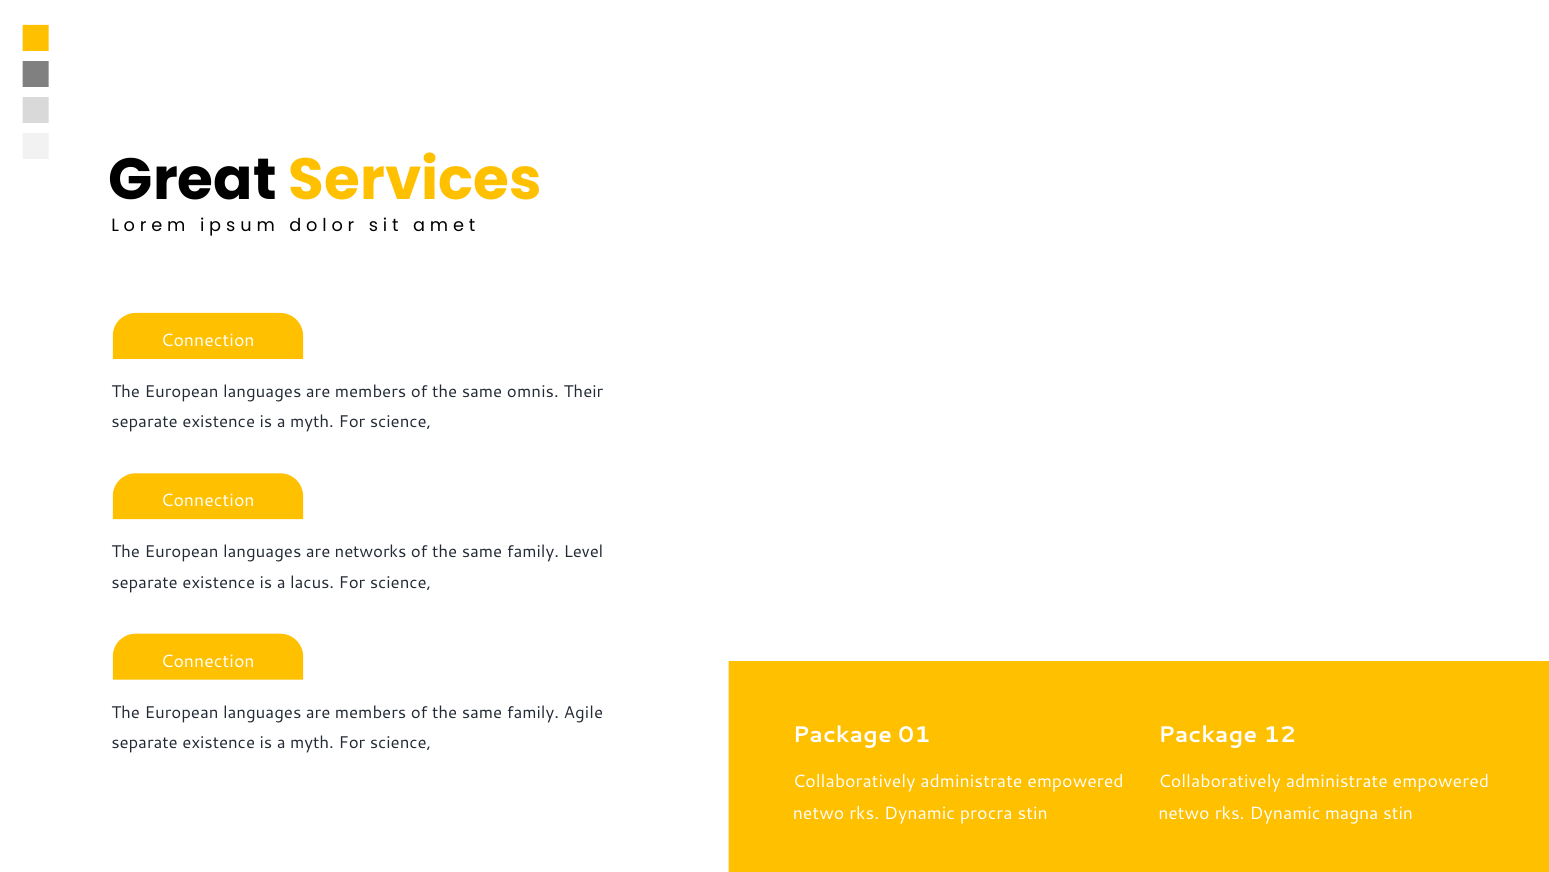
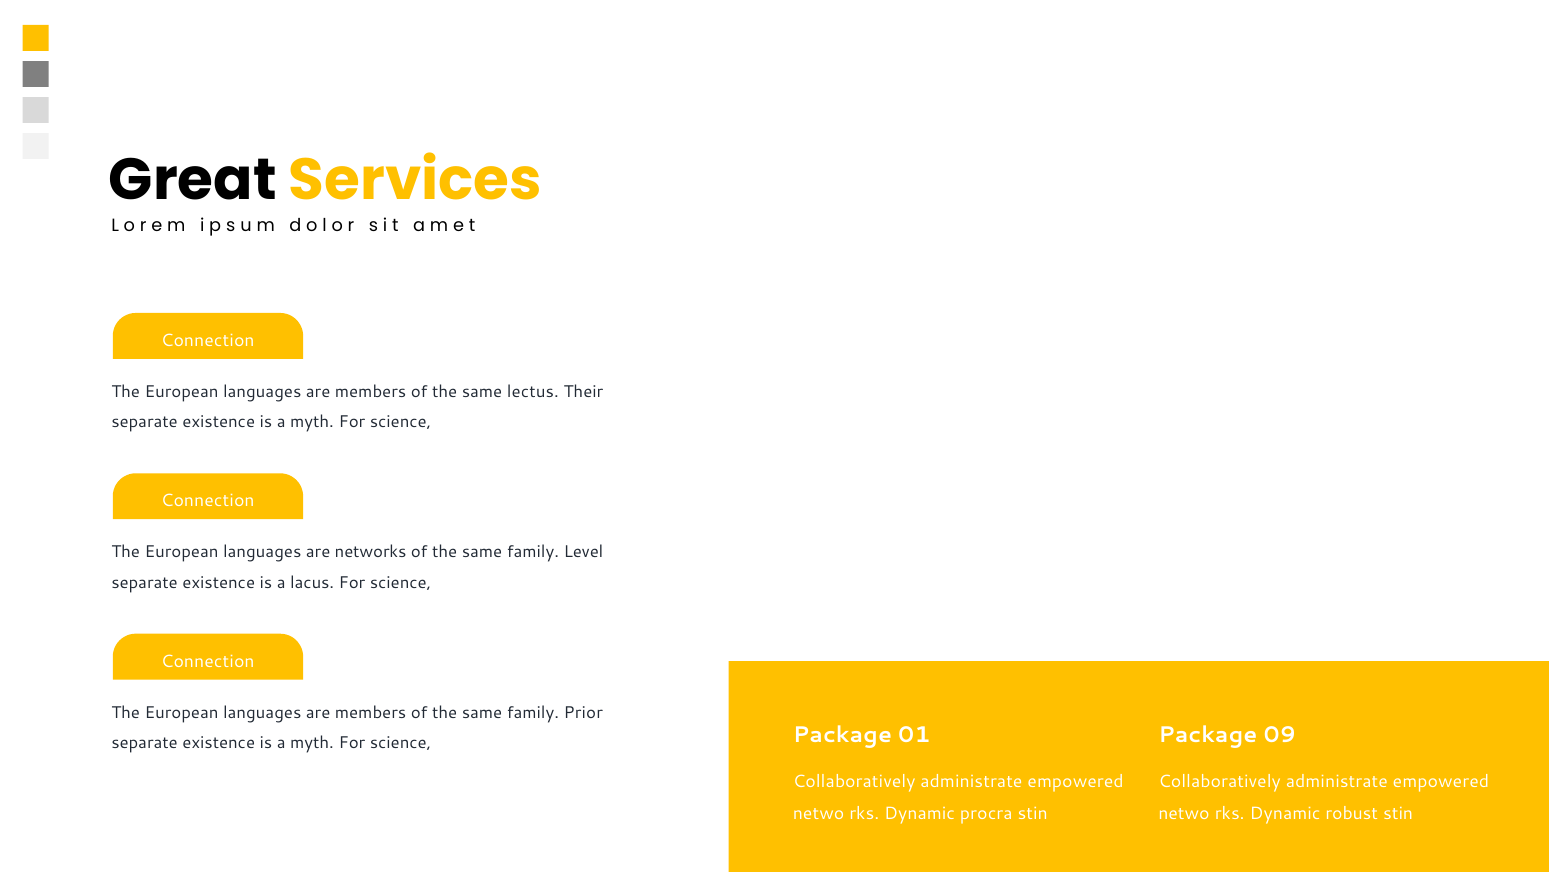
omnis: omnis -> lectus (533, 391)
Agile: Agile -> Prior (583, 712)
12: 12 -> 09 (1280, 734)
magna: magna -> robust (1352, 813)
